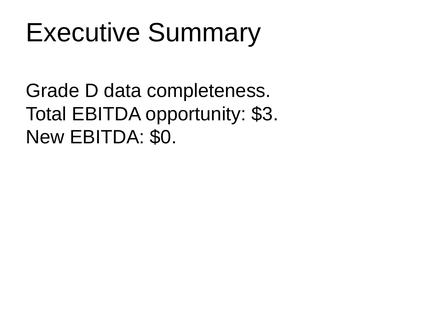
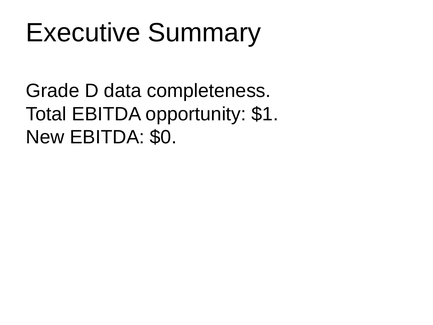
$3: $3 -> $1 (265, 114)
